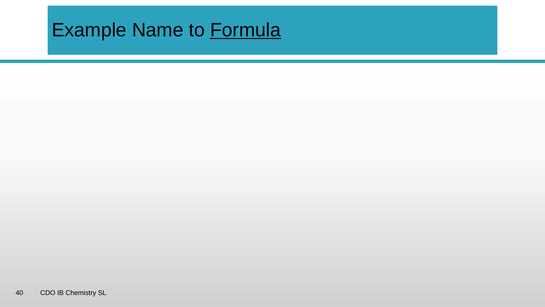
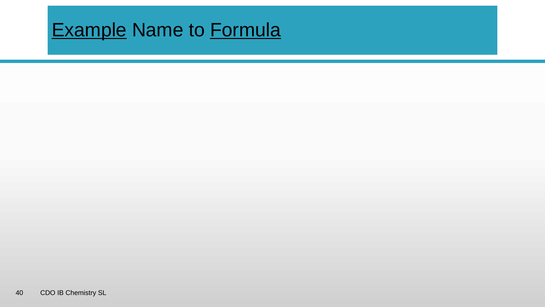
Example underline: none -> present (89, 30)
